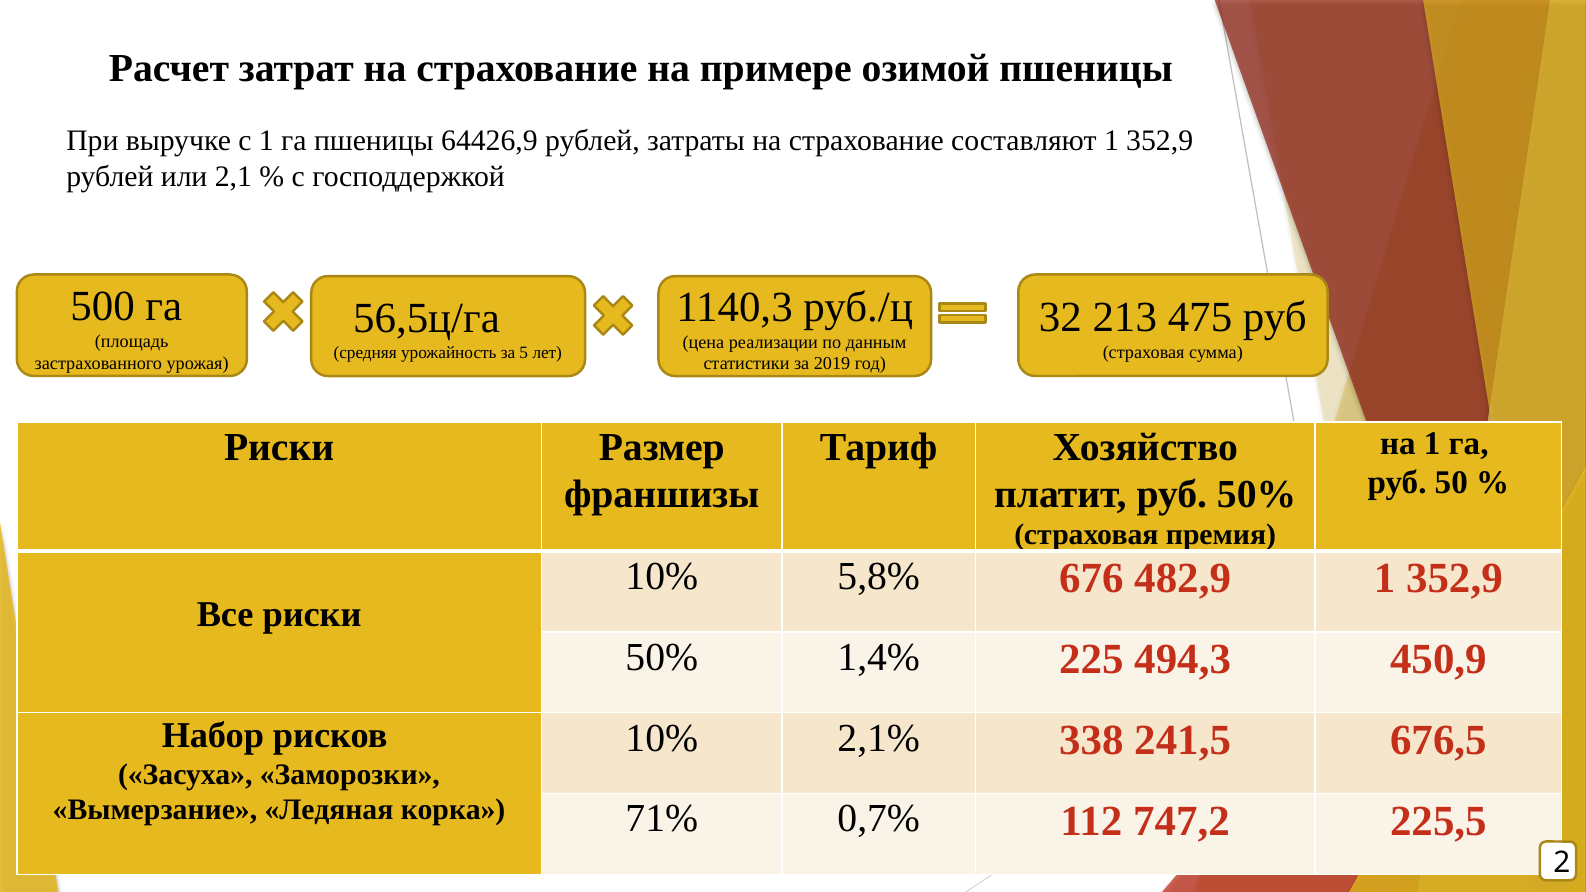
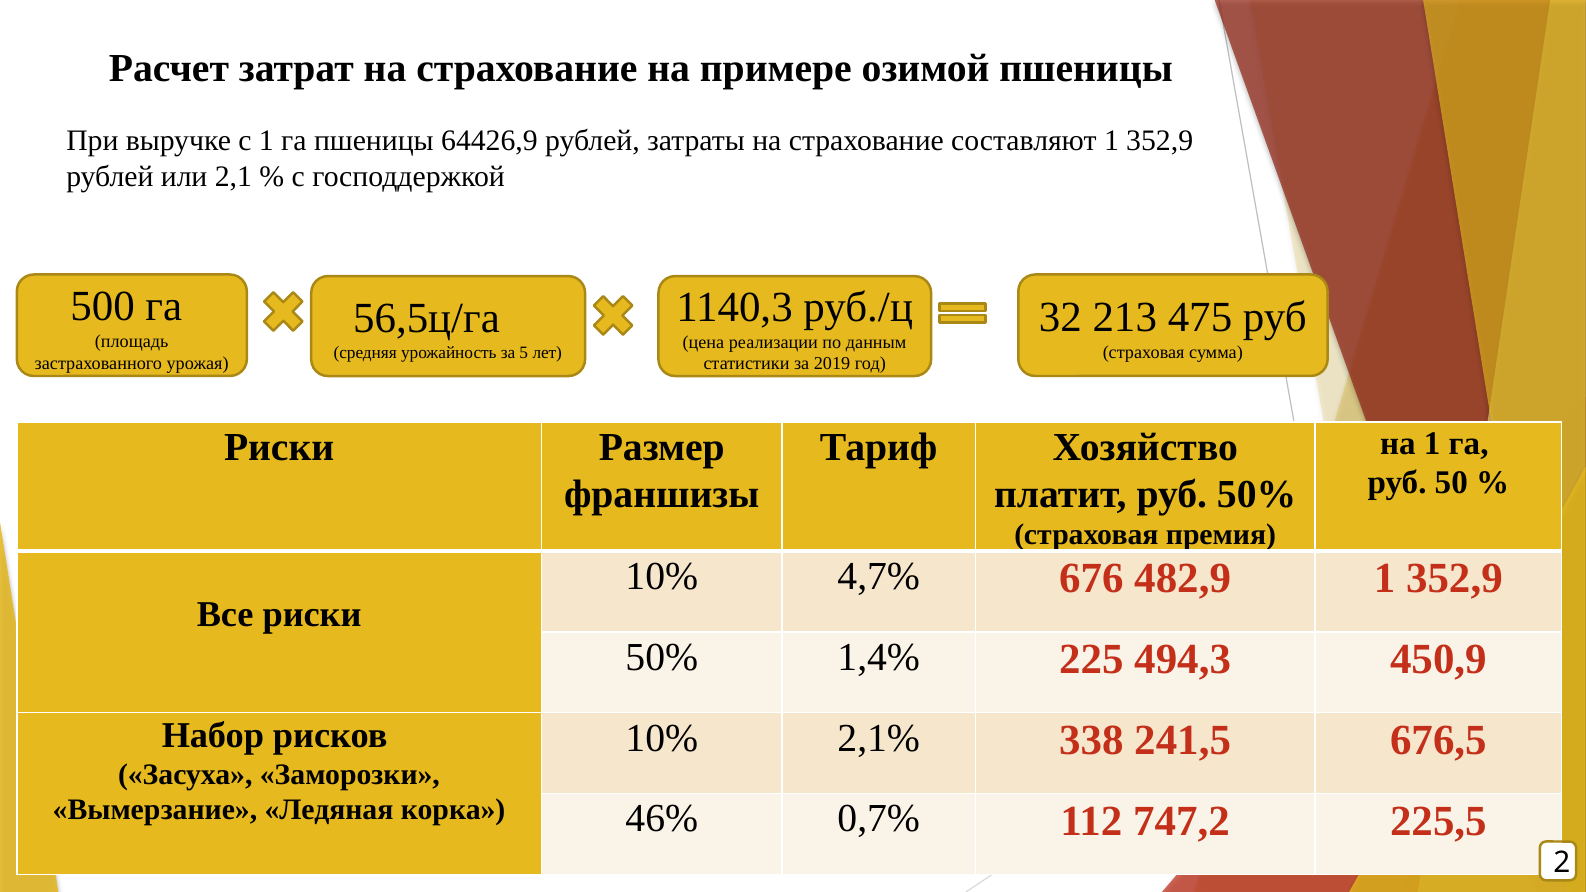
5,8%: 5,8% -> 4,7% (879, 576)
71%: 71% -> 46% (662, 819)
